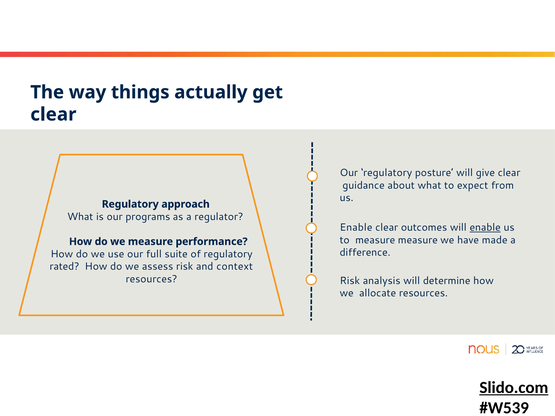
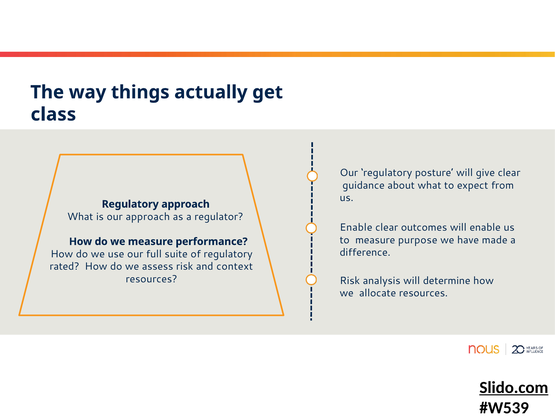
clear: clear -> class (53, 115)
our programs: programs -> approach (148, 217)
enable underline: present -> none (485, 228)
measure measure: measure -> purpose (418, 240)
